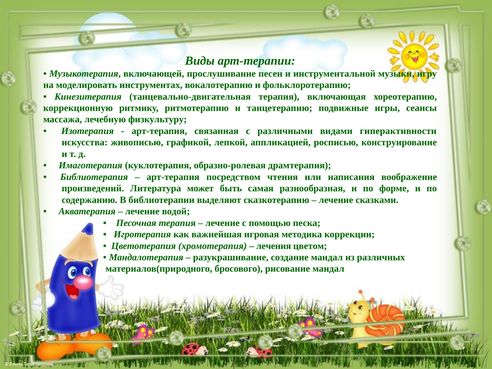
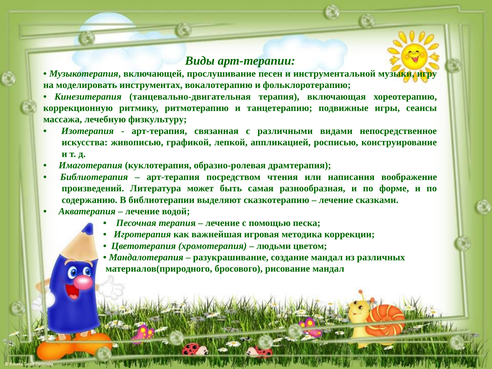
гиперактивности: гиперактивности -> непосредственное (398, 131)
лечения: лечения -> людьми (274, 246)
